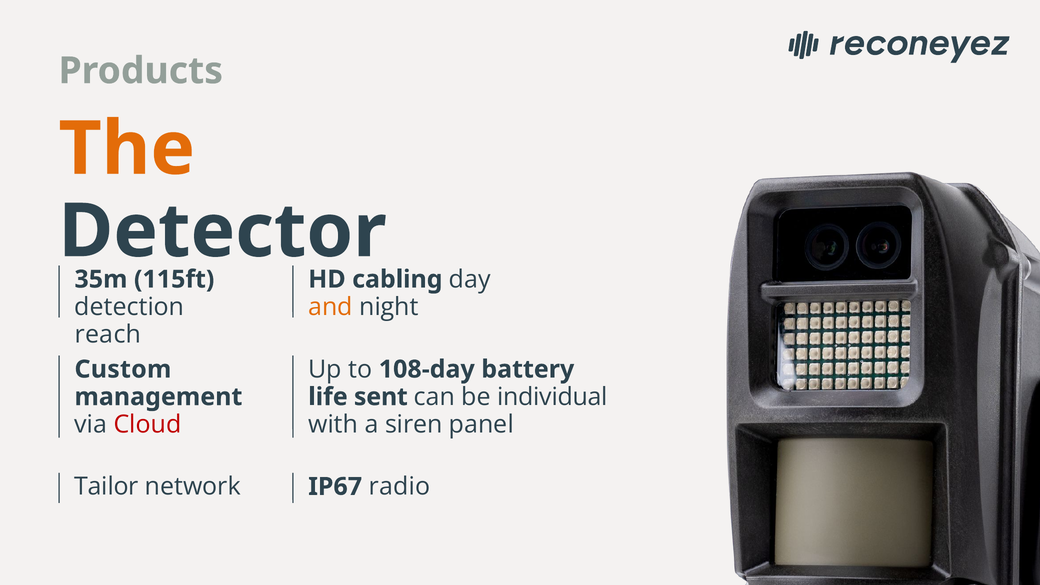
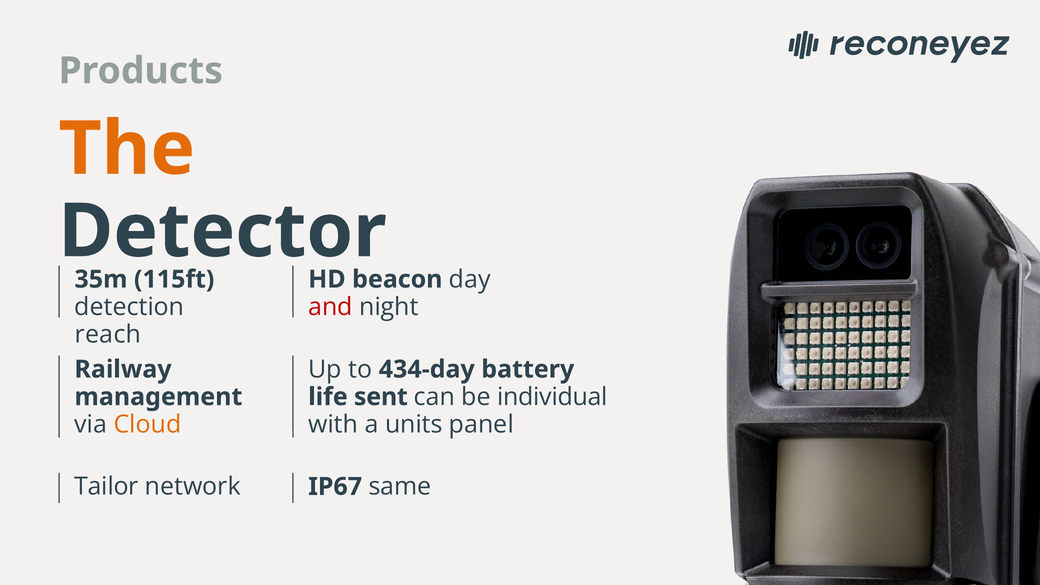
cabling: cabling -> beacon (397, 279)
and colour: orange -> red (330, 307)
108-day: 108-day -> 434-day (427, 369)
Custom: Custom -> Railway (123, 369)
Cloud colour: red -> orange (147, 424)
siren: siren -> units (414, 424)
radio: radio -> same (400, 487)
